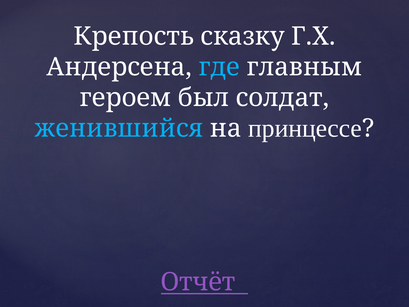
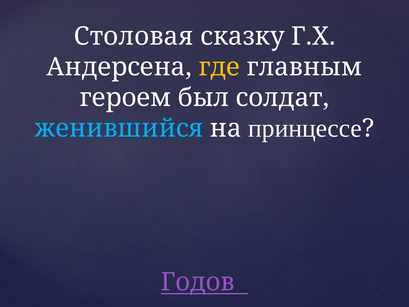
Крепость: Крепость -> Столовая (134, 36)
где colour: light blue -> yellow (219, 67)
Отчёт: Отчёт -> Годов (198, 282)
